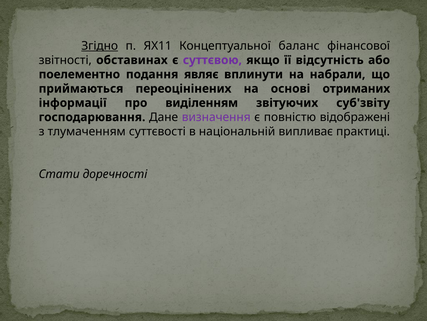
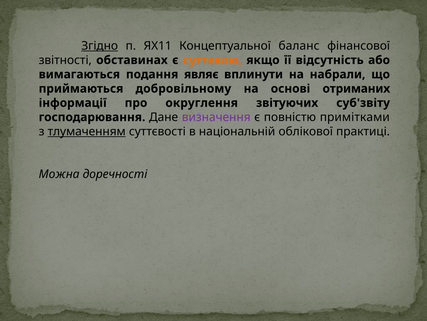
суттєвою colour: purple -> orange (212, 60)
поелементно: поелементно -> вимагаються (79, 74)
переоцінінених: переоцінінених -> добровільному (183, 88)
виділенням: виділенням -> округлення (202, 103)
відображені: відображені -> примітками (355, 117)
тлумаченням underline: none -> present (87, 131)
випливає: випливає -> облікової (306, 131)
Стати: Стати -> Можна (59, 174)
